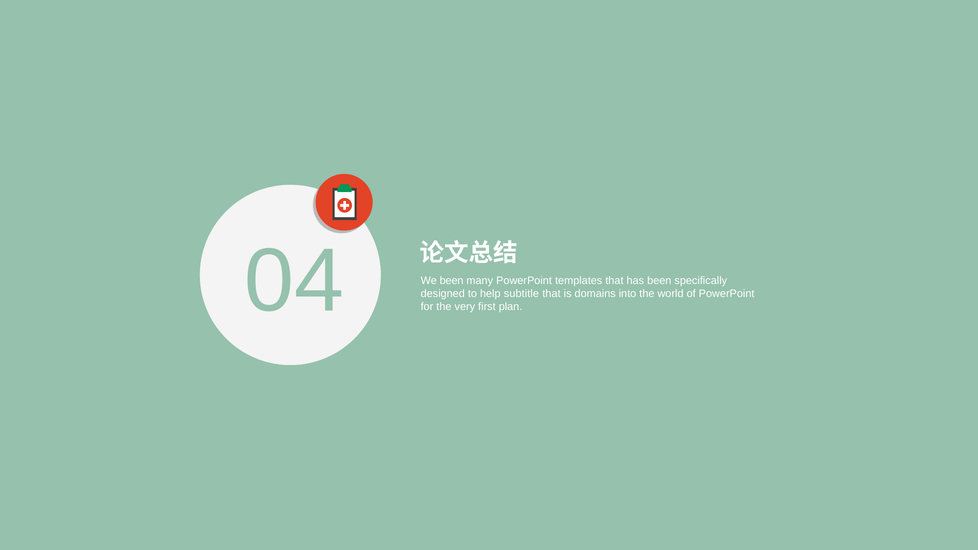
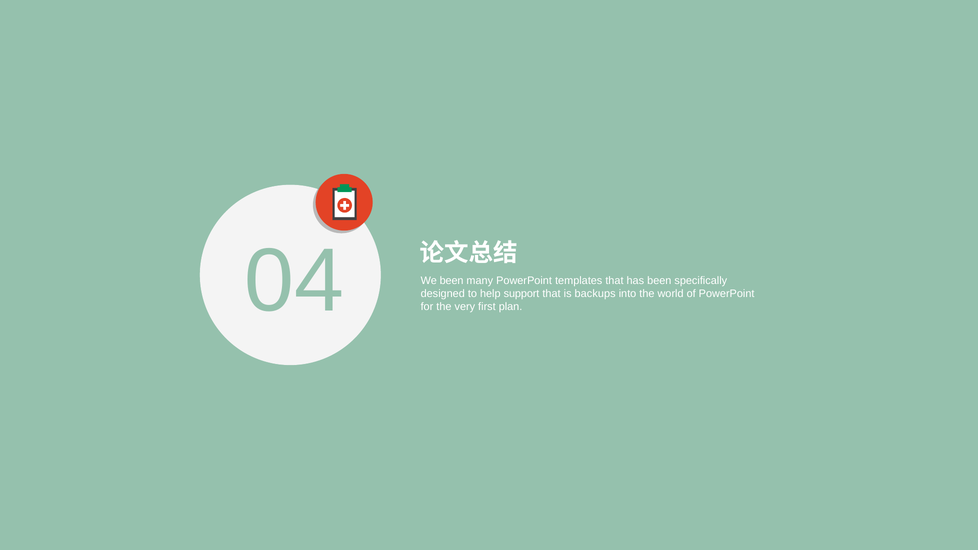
subtitle: subtitle -> support (522, 294)
domains: domains -> backups (595, 294)
